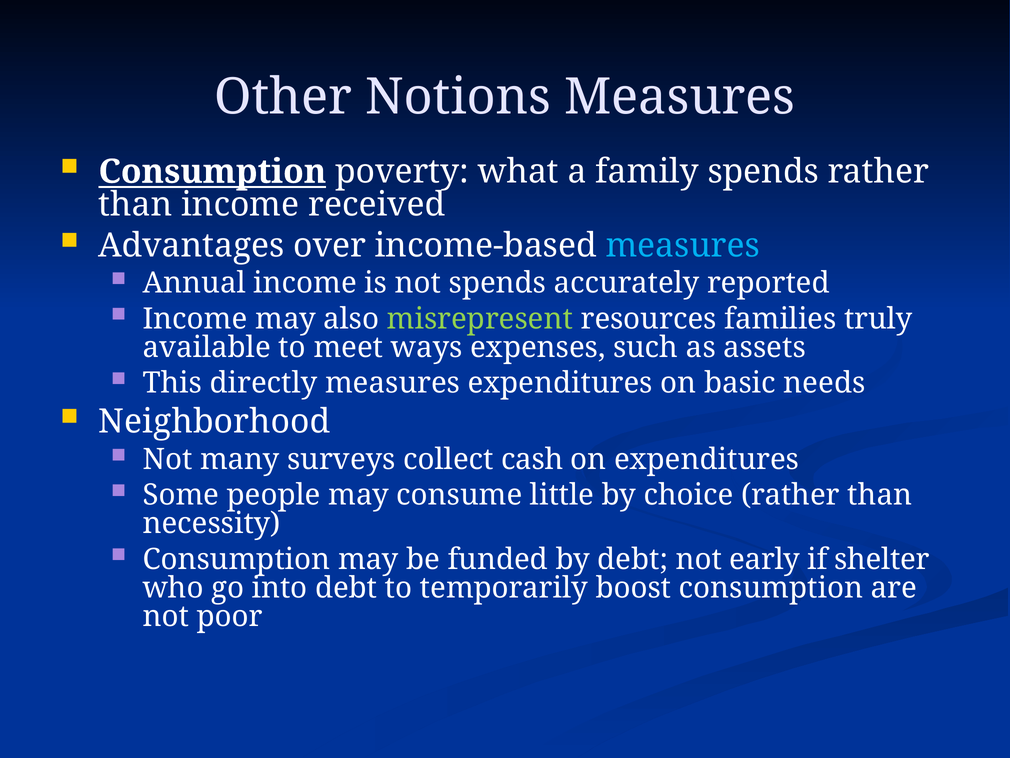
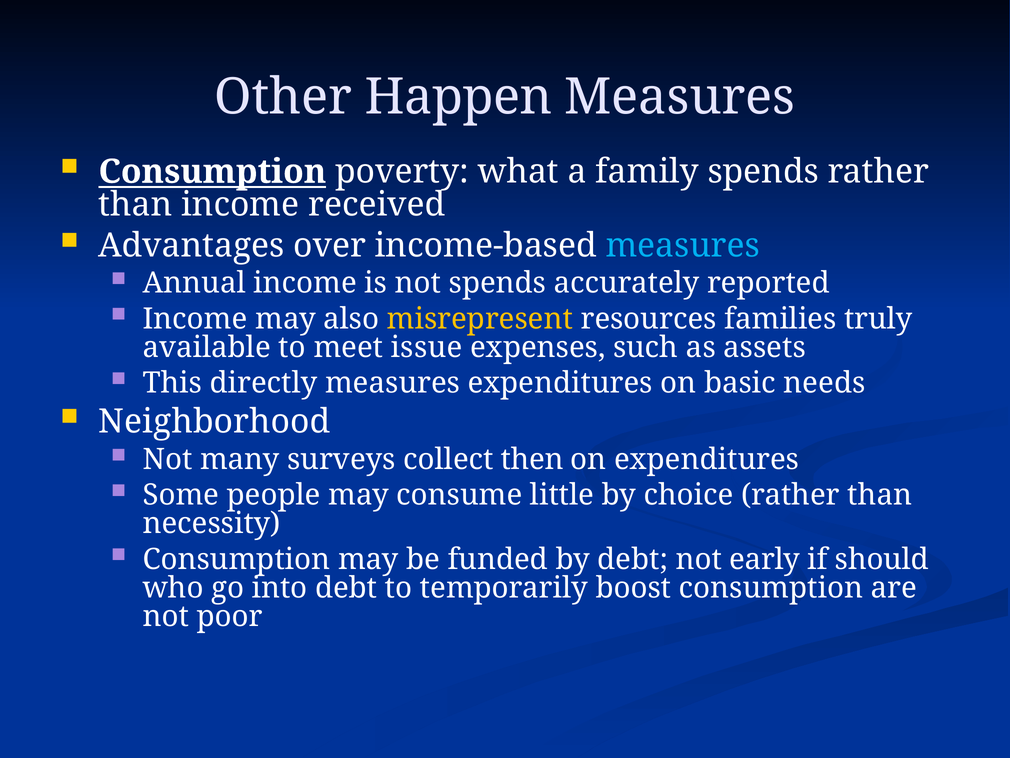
Notions: Notions -> Happen (458, 97)
misrepresent colour: light green -> yellow (480, 319)
ways: ways -> issue (427, 347)
cash: cash -> then (532, 459)
shelter: shelter -> should (882, 559)
